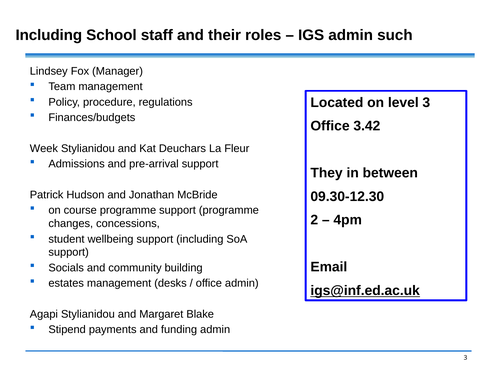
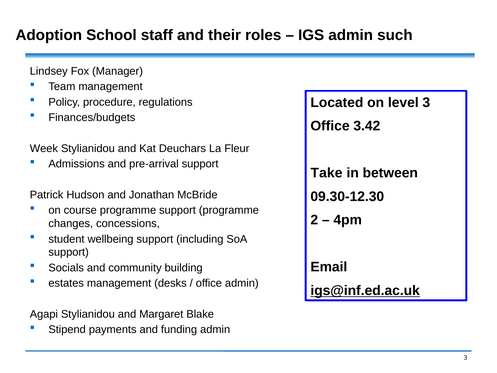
Including: Including -> Adoption (49, 35)
They: They -> Take (326, 173)
